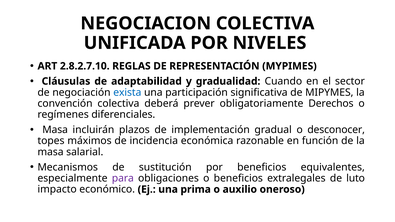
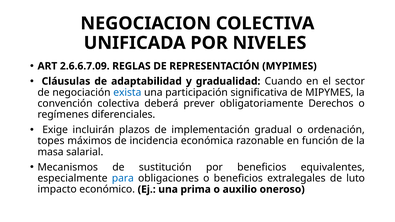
2.8.2.7.10: 2.8.2.7.10 -> 2.6.6.7.09 (85, 66)
Masa: Masa -> Exige (55, 130)
desconocer: desconocer -> ordenación (336, 130)
para colour: purple -> blue (123, 178)
